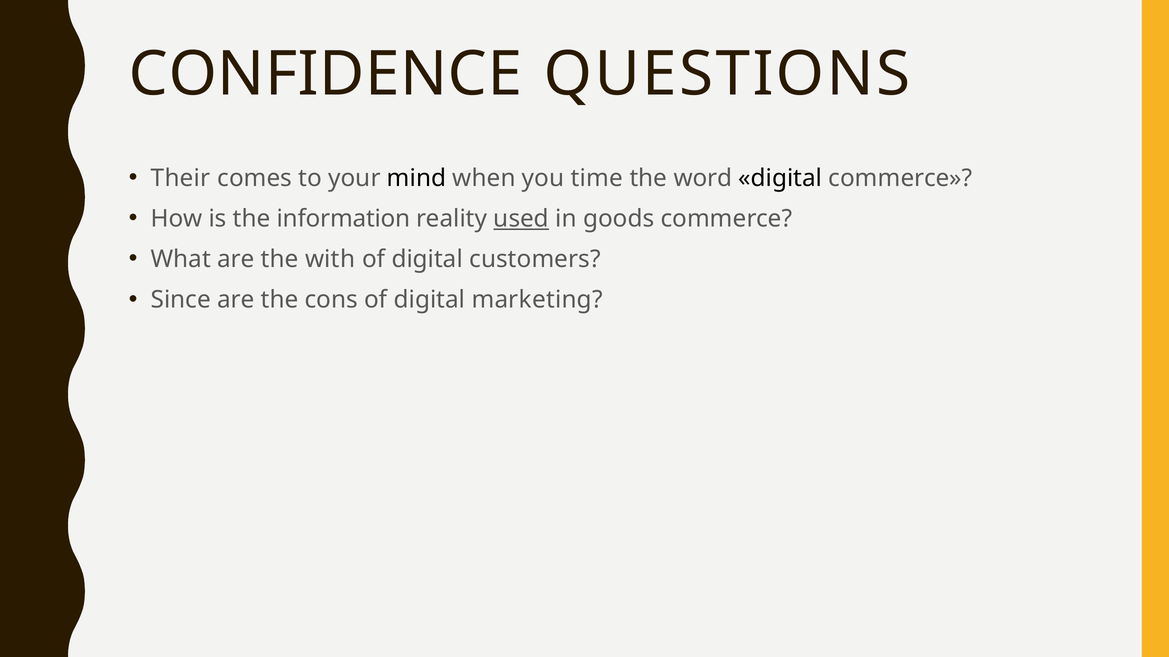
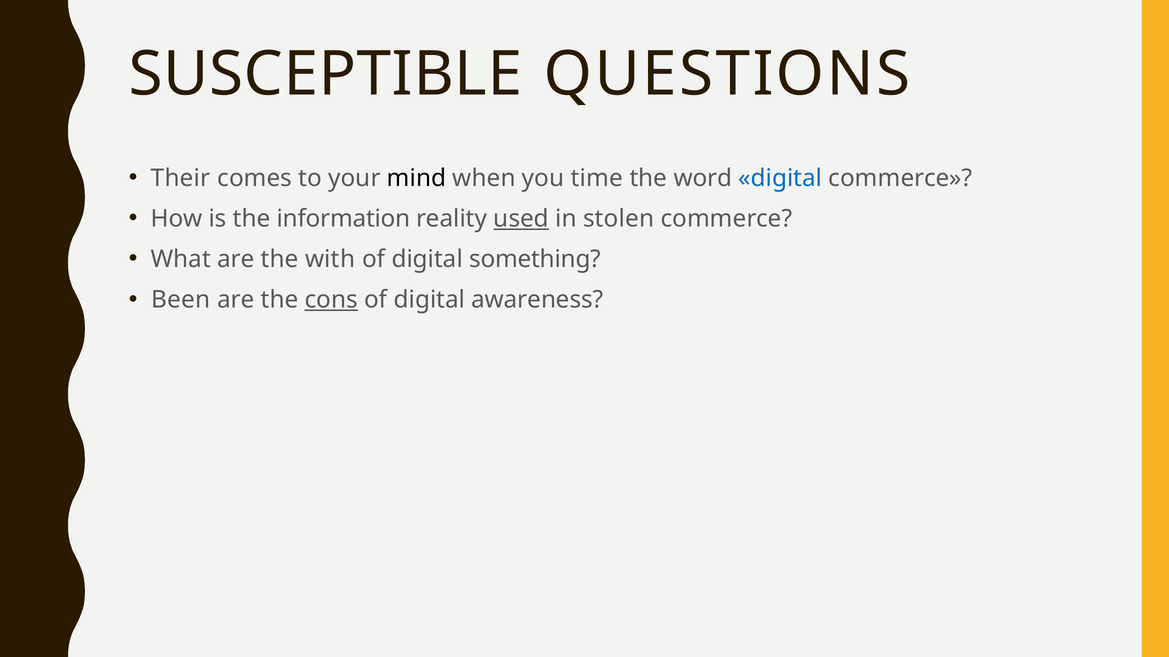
CONFIDENCE: CONFIDENCE -> SUSCEPTIBLE (325, 74)
digital colour: black -> blue (780, 178)
goods: goods -> stolen (619, 219)
customers: customers -> something (535, 259)
Since: Since -> Been (181, 300)
cons underline: none -> present (331, 300)
marketing: marketing -> awareness (537, 300)
